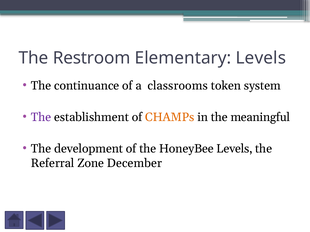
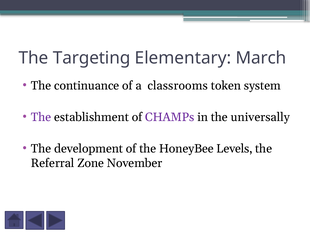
Restroom: Restroom -> Targeting (92, 58)
Elementary Levels: Levels -> March (261, 58)
CHAMPs colour: orange -> purple (170, 117)
meaningful: meaningful -> universally (260, 117)
December: December -> November (135, 163)
